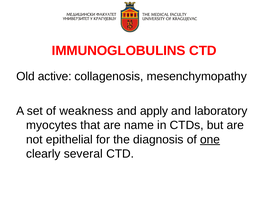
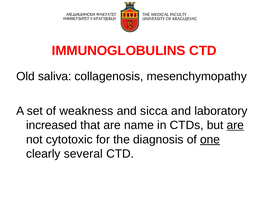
active: active -> saliva (55, 76)
apply: apply -> sicca (154, 111)
myocytes: myocytes -> increased (52, 125)
are underline: none -> present (235, 125)
epithelial: epithelial -> cytotoxic (69, 139)
